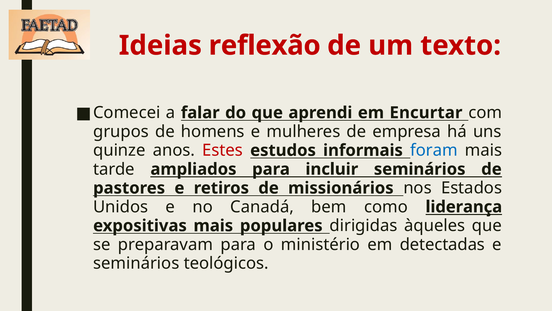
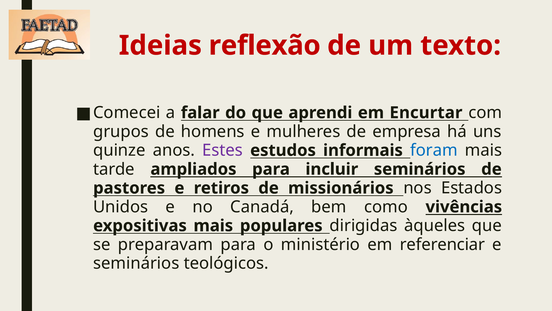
Estes colour: red -> purple (223, 150)
liderança: liderança -> vivências (464, 207)
detectadas: detectadas -> referenciar (442, 244)
